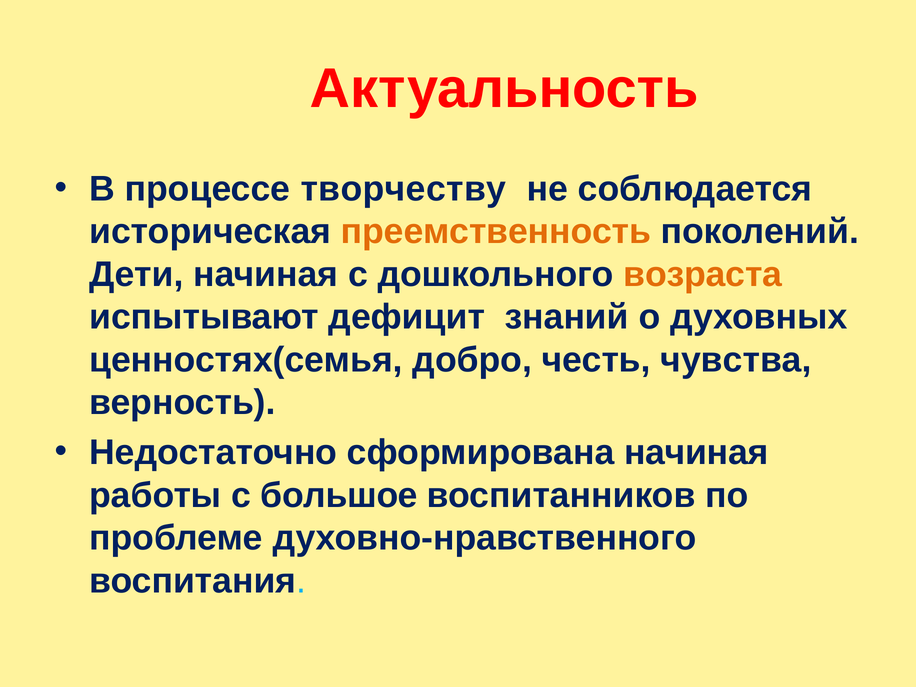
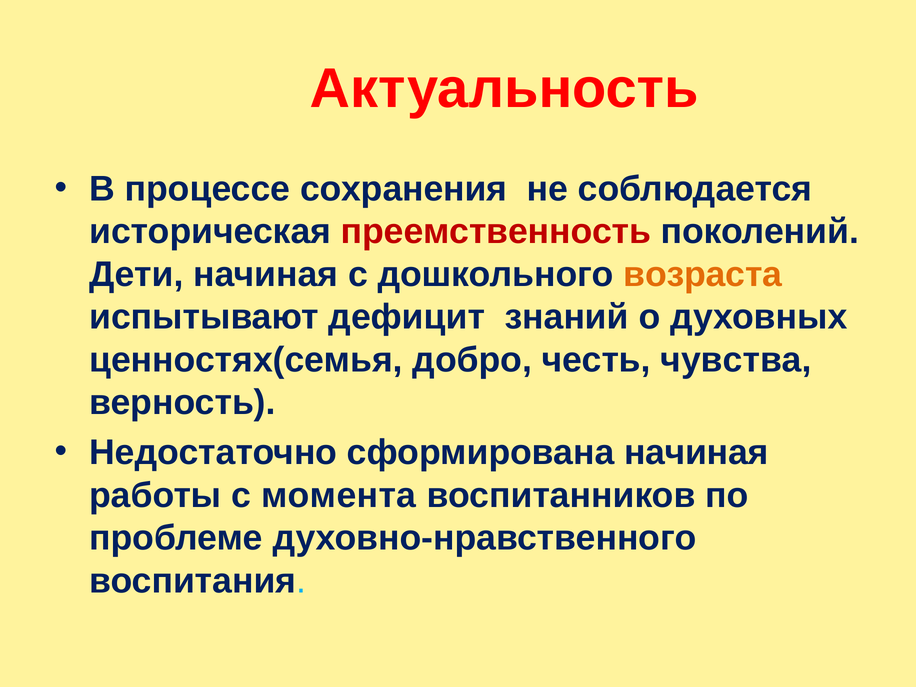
творчеству: творчеству -> сохранения (404, 189)
преемственность colour: orange -> red (496, 232)
большое: большое -> момента (339, 495)
